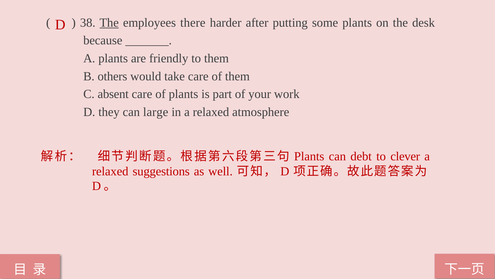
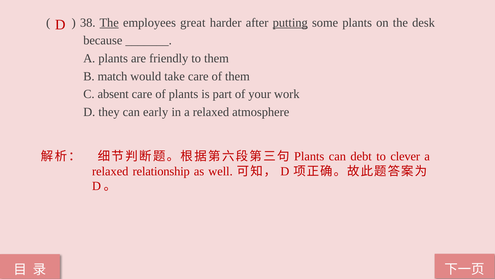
there: there -> great (193, 23)
putting underline: none -> present (290, 23)
others: others -> match (112, 76)
large: large -> early (156, 112)
suggestions: suggestions -> relationship (161, 171)
